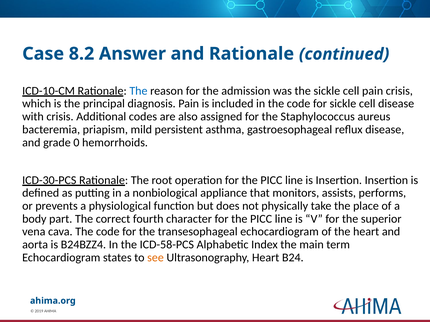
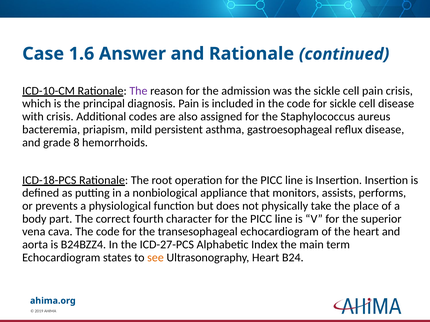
8.2: 8.2 -> 1.6 (82, 54)
The colour: blue -> purple (138, 91)
0: 0 -> 8 (76, 143)
ICD-30-PCS: ICD-30-PCS -> ICD-18-PCS (49, 180)
ICD-58-PCS: ICD-58-PCS -> ICD-27-PCS (167, 245)
